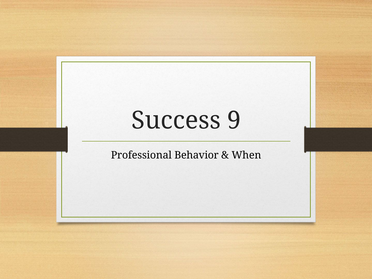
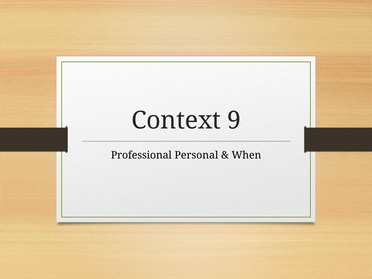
Success: Success -> Context (176, 120)
Behavior: Behavior -> Personal (196, 155)
